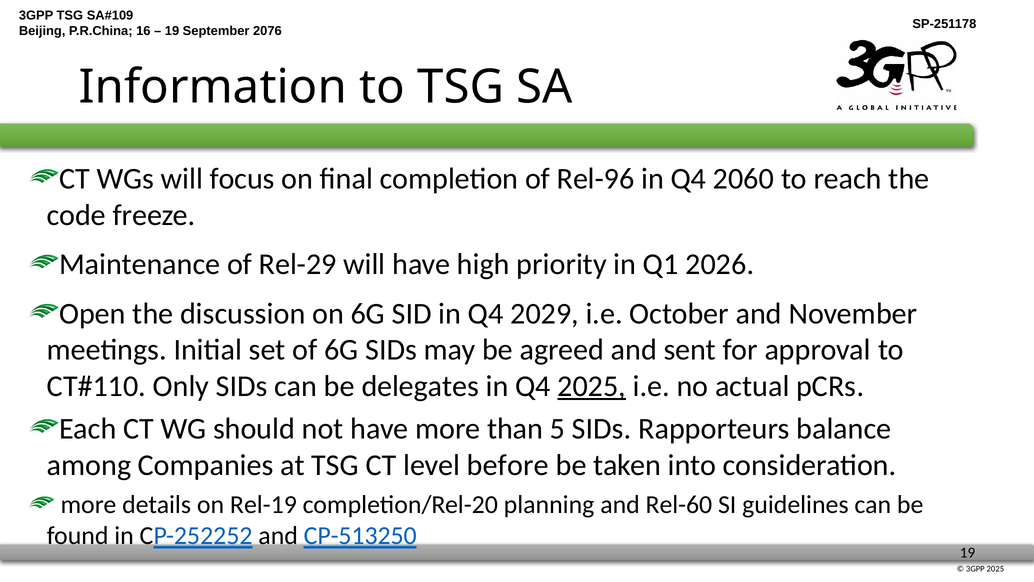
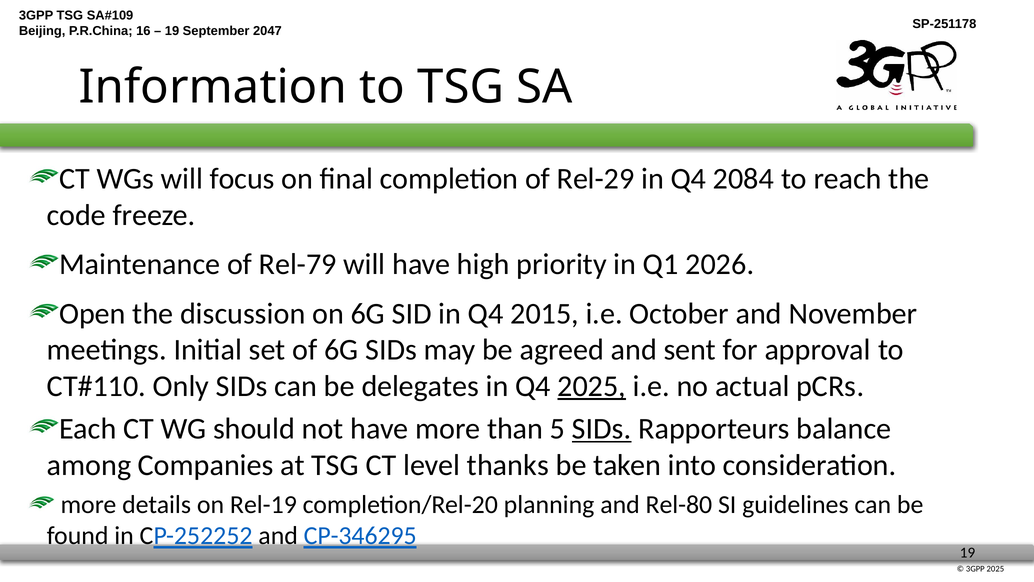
2076: 2076 -> 2047 (267, 31)
Rel-96: Rel-96 -> Rel-29 (596, 179)
2060: 2060 -> 2084 (743, 179)
Rel-29: Rel-29 -> Rel-79 (298, 264)
2029: 2029 -> 2015 (545, 313)
SIDs underline: none -> present (602, 429)
before: before -> thanks (508, 465)
Rel-60: Rel-60 -> Rel-80 (679, 505)
CP-513250: CP-513250 -> CP-346295 (360, 536)
